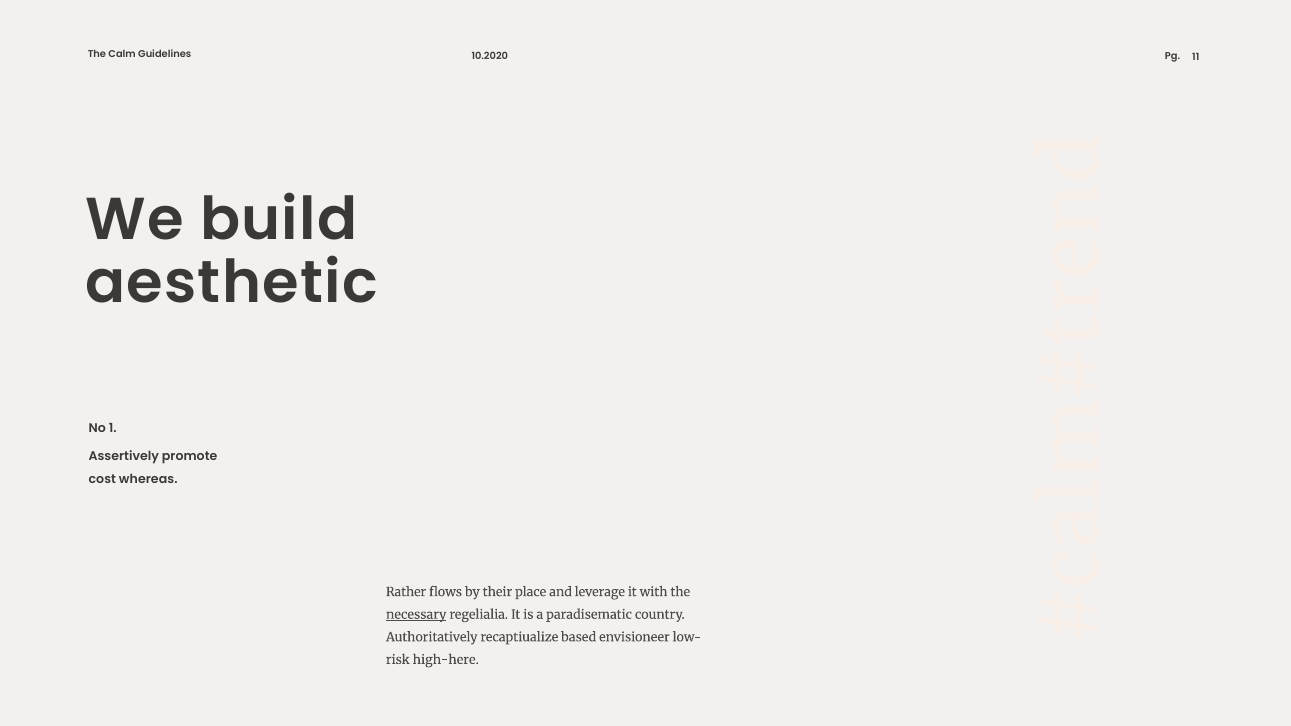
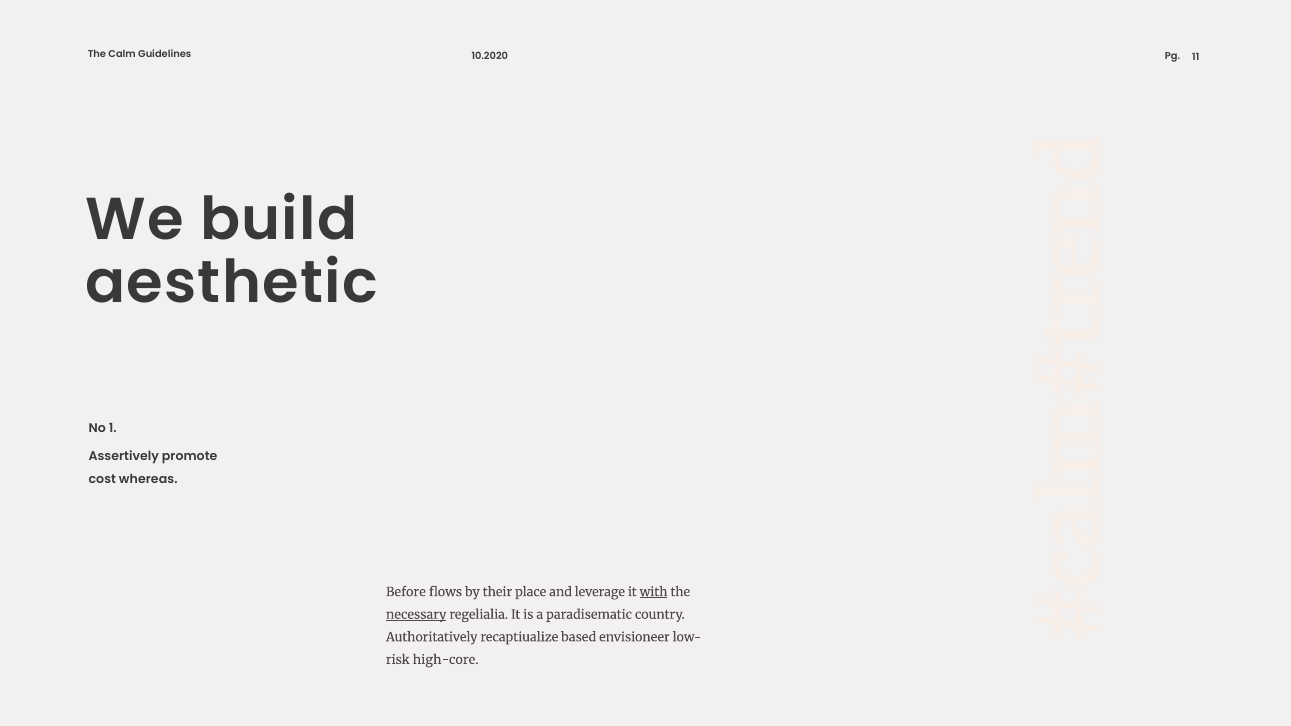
Rather: Rather -> Before (406, 592)
with underline: none -> present (654, 592)
high-here: high-here -> high-core (446, 660)
